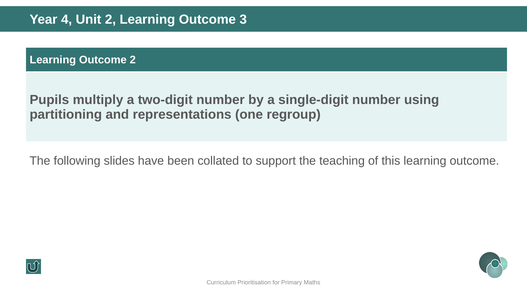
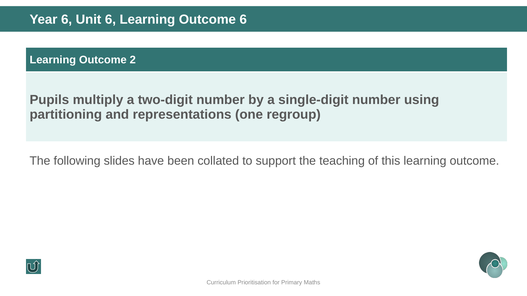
Year 4: 4 -> 6 (67, 20)
Unit 2: 2 -> 6 (110, 20)
Outcome 3: 3 -> 6 (243, 20)
